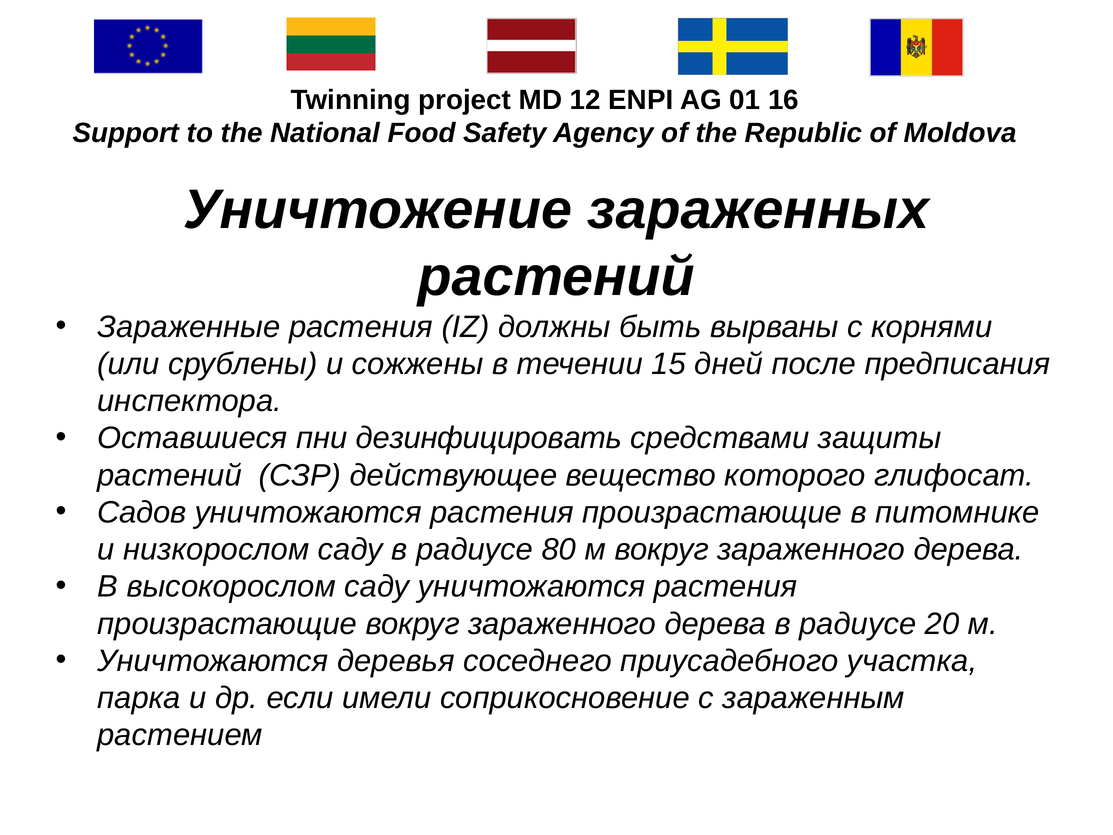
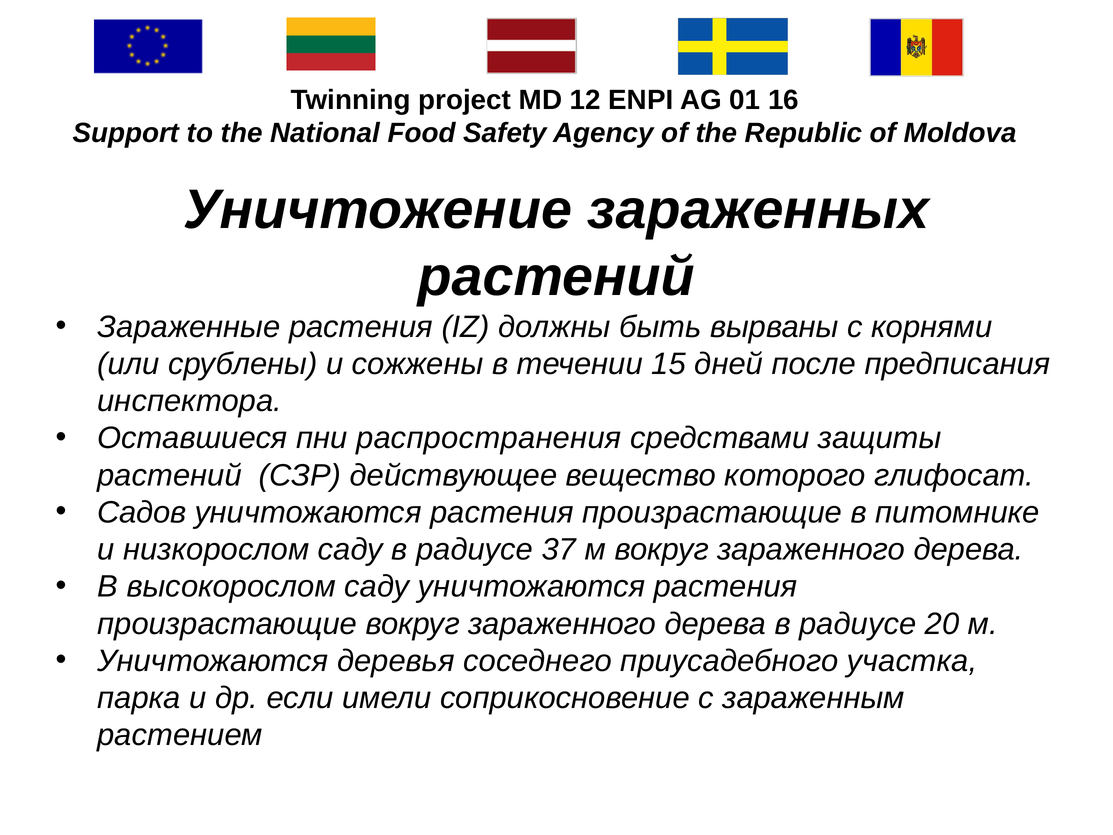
дезинфицировать: дезинфицировать -> распространения (489, 438)
80: 80 -> 37 (559, 549)
